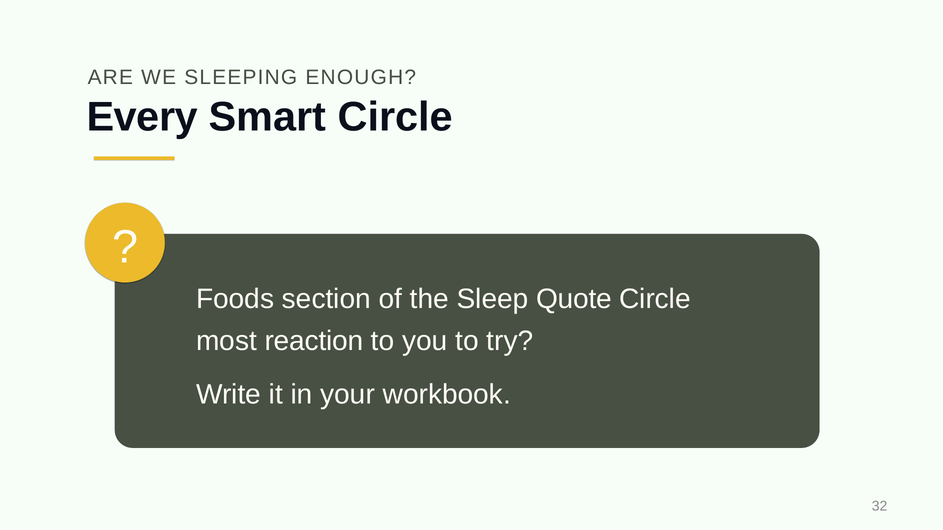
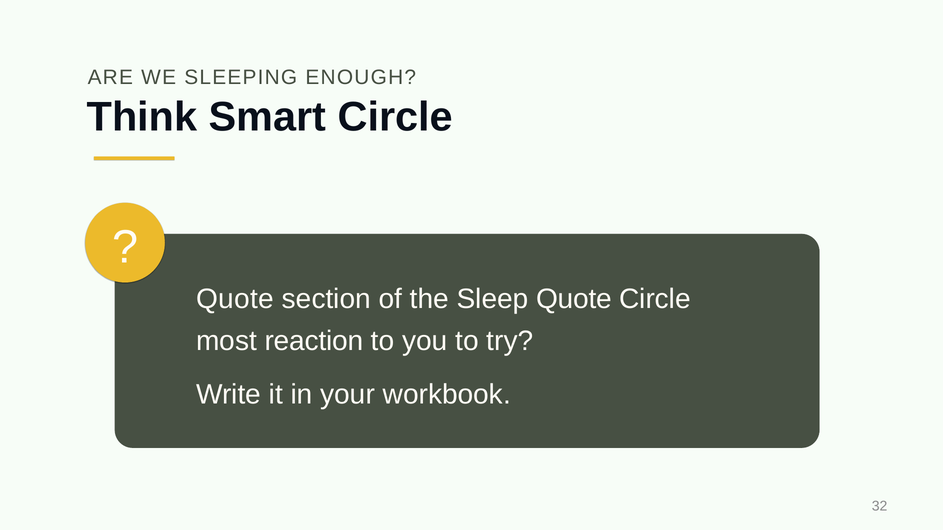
Every: Every -> Think (142, 117)
Foods: Foods -> Quote (235, 299)
